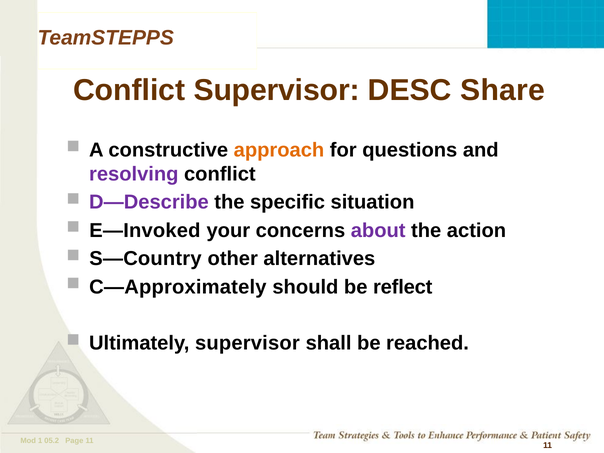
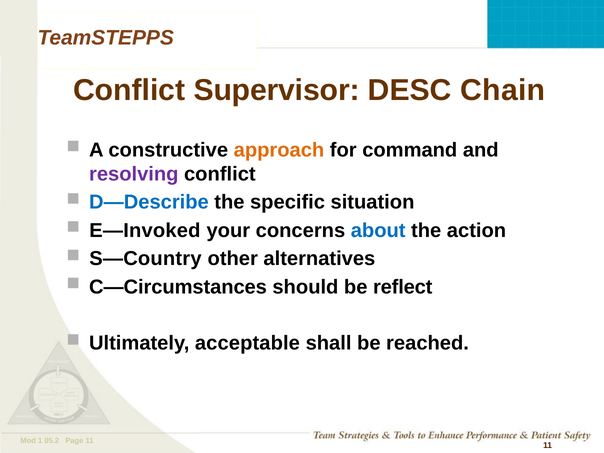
Share: Share -> Chain (503, 90)
questions: questions -> command (410, 150)
D—Describe colour: purple -> blue (149, 202)
about colour: purple -> blue (378, 231)
C—Approximately: C—Approximately -> C—Circumstances (178, 287)
Ultimately supervisor: supervisor -> acceptable (247, 343)
